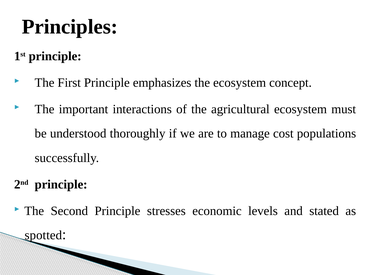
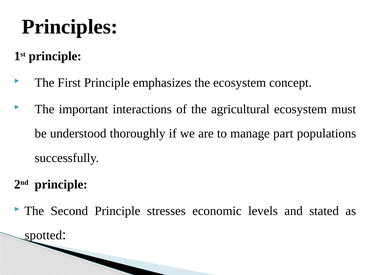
cost: cost -> part (283, 133)
